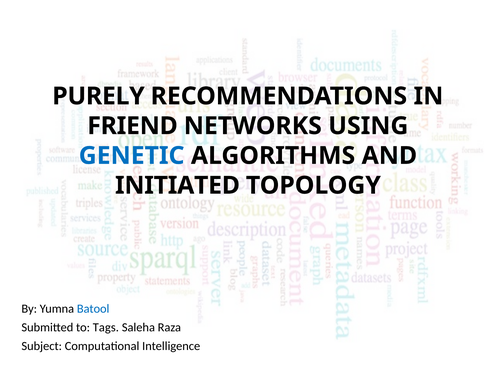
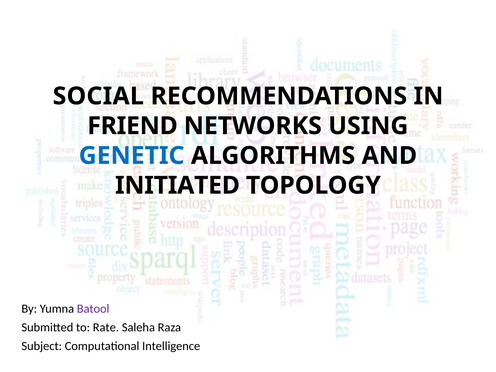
PURELY: PURELY -> SOCIAL (98, 96)
Batool colour: blue -> purple (93, 309)
Tags: Tags -> Rate (106, 327)
